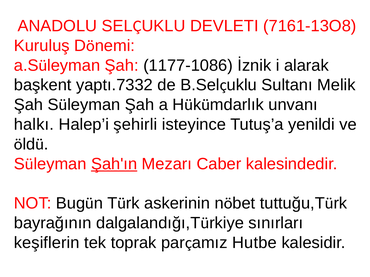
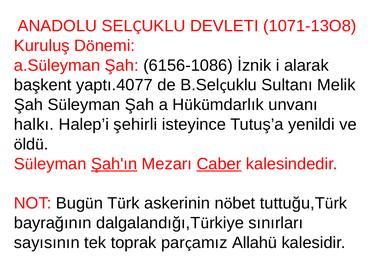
7161-13O8: 7161-13O8 -> 1071-13O8 (310, 26)
1177-1086: 1177-1086 -> 6156-1086 (188, 65)
yaptı.7332: yaptı.7332 -> yaptı.4077 (114, 85)
Caber underline: none -> present (219, 164)
keşiflerin: keşiflerin -> sayısının (47, 243)
Hutbe: Hutbe -> Allahü (255, 243)
